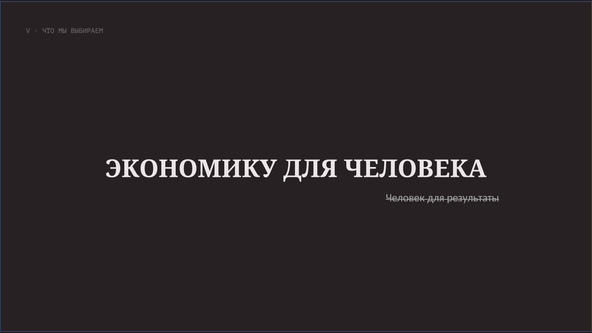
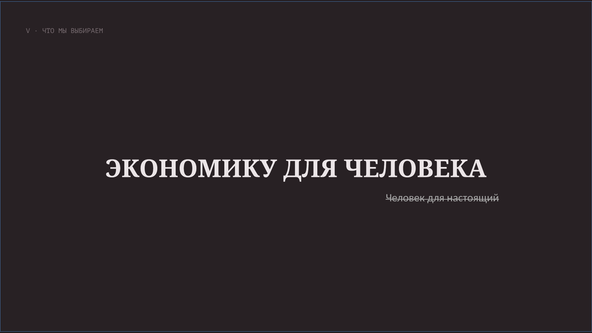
результаты: результаты -> настоящий (473, 198)
